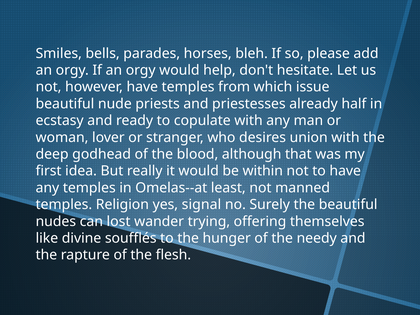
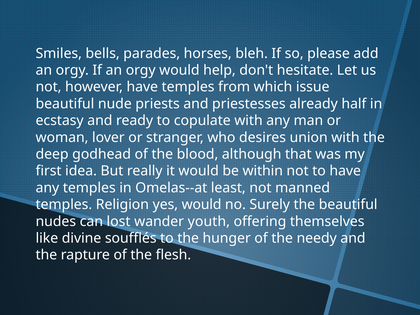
yes signal: signal -> would (202, 205)
trying: trying -> youth (209, 221)
